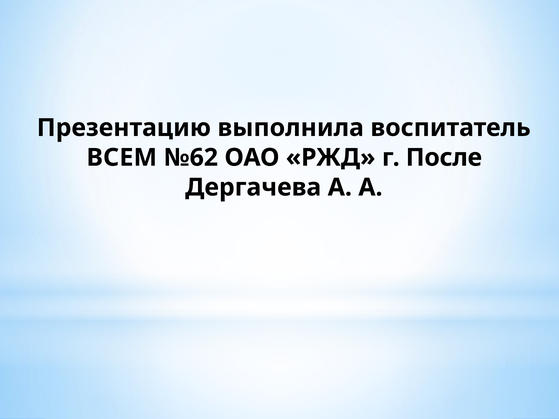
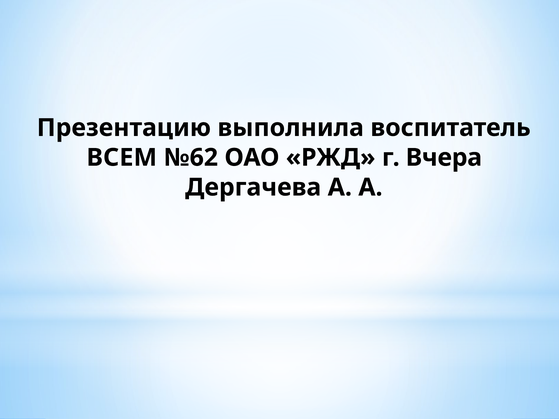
После: После -> Вчера (444, 158)
